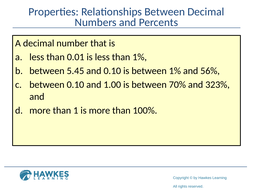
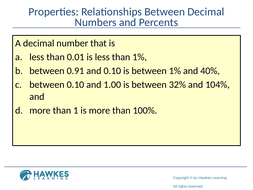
5.45: 5.45 -> 0.91 (75, 71)
56%: 56% -> 40% (210, 71)
70%: 70% -> 32% (177, 85)
323%: 323% -> 104% (218, 85)
